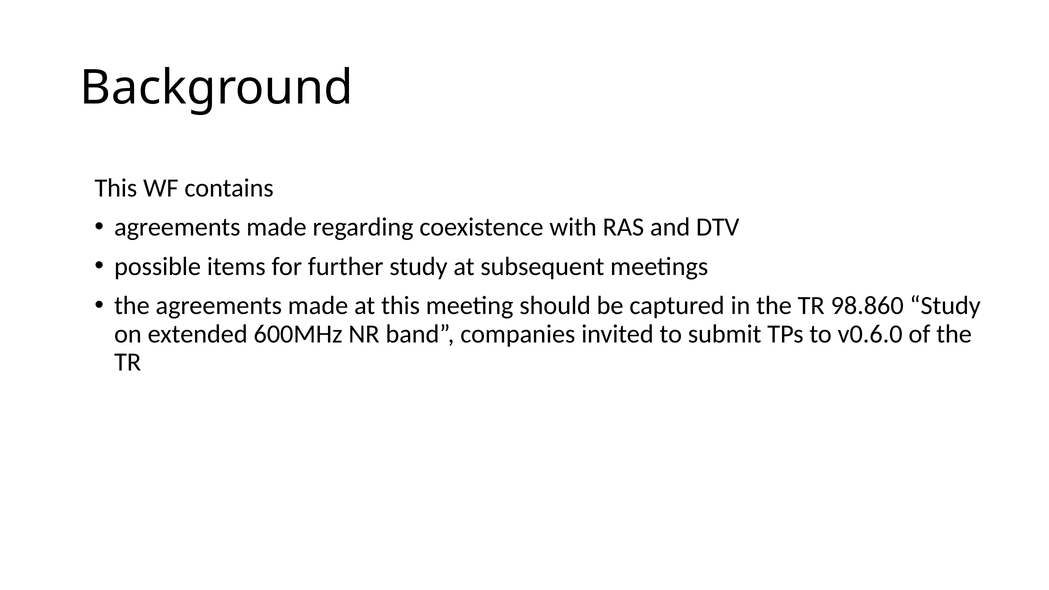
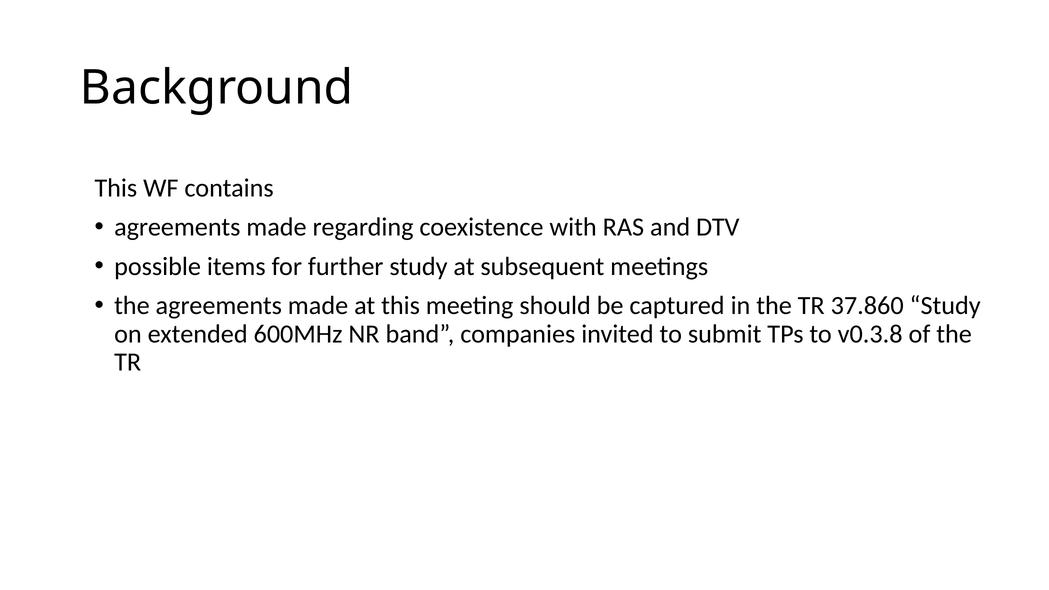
98.860: 98.860 -> 37.860 (867, 306)
v0.6.0: v0.6.0 -> v0.3.8 (870, 334)
